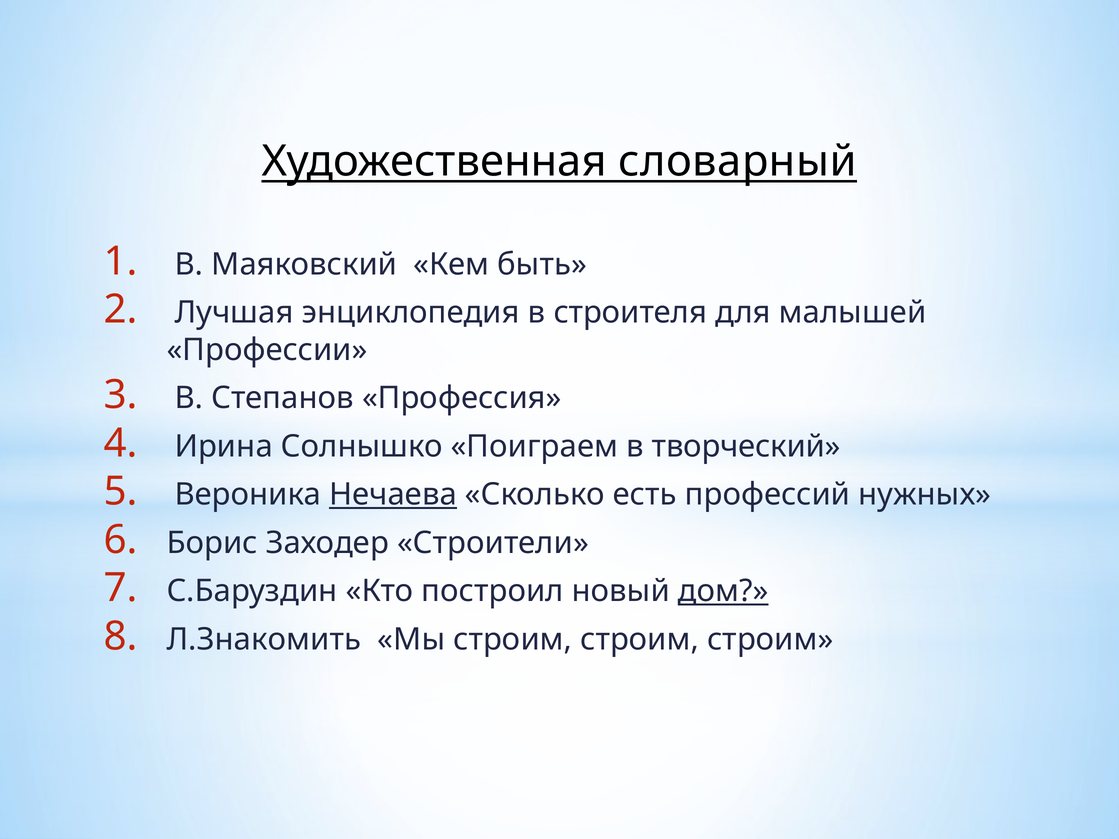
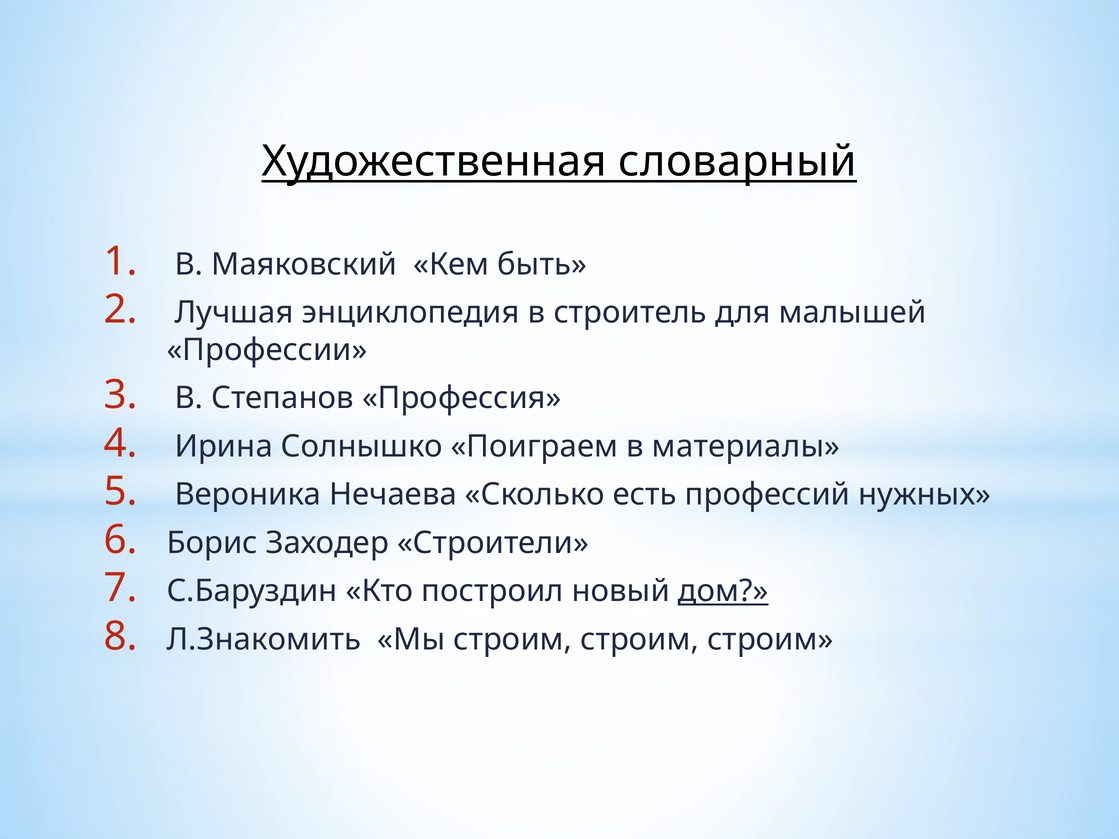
строителя: строителя -> строитель (630, 313)
творческий: творческий -> материалы (746, 446)
Нечаева underline: present -> none (393, 495)
